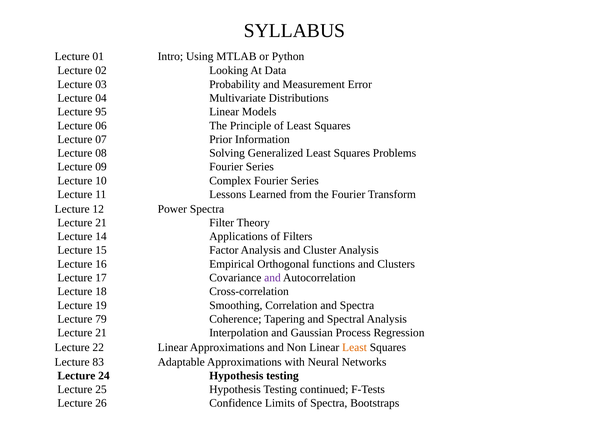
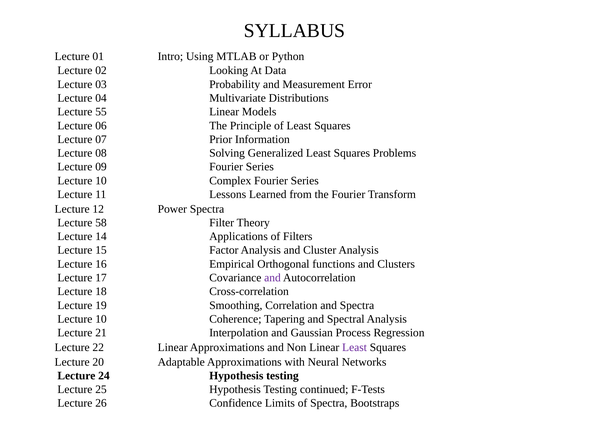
95: 95 -> 55 (101, 112)
21: 21 -> 58 (101, 223)
79: 79 -> 10 (101, 319)
Least colour: orange -> purple (355, 347)
83: 83 -> 20 (98, 362)
